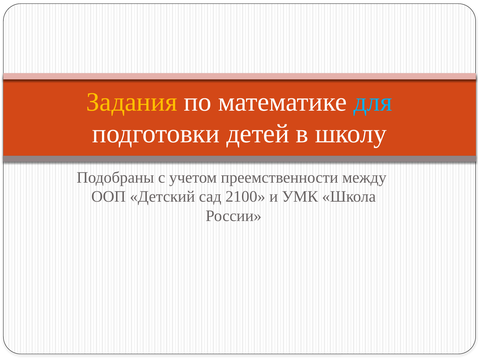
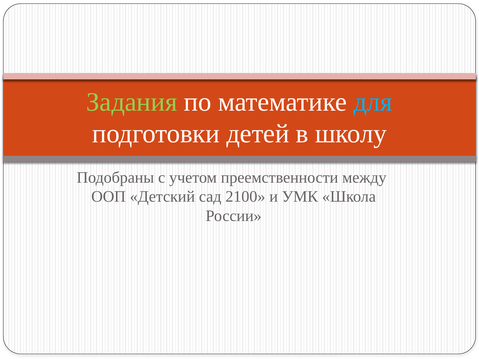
Задания colour: yellow -> light green (132, 102)
